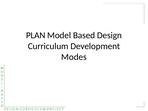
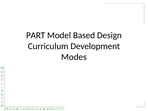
PLAN: PLAN -> PART (36, 35)
